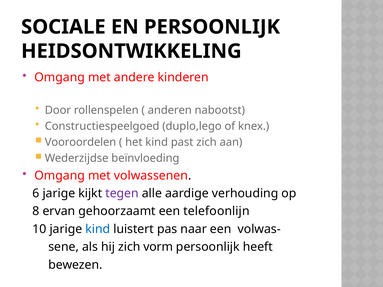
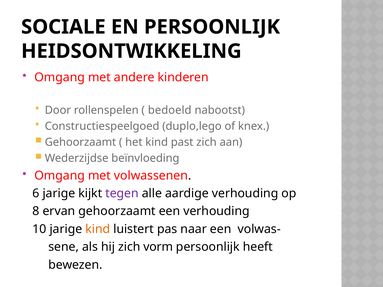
anderen: anderen -> bedoeld (170, 110)
Vooroordelen: Vooroordelen -> Gehoorzaamt (80, 142)
een telefoonlijn: telefoonlijn -> verhouding (217, 211)
kind colour: blue -> orange (98, 229)
